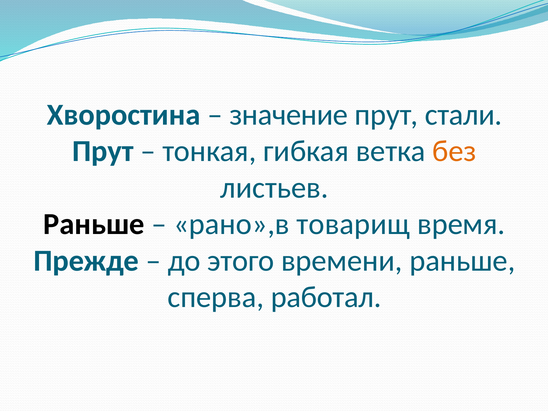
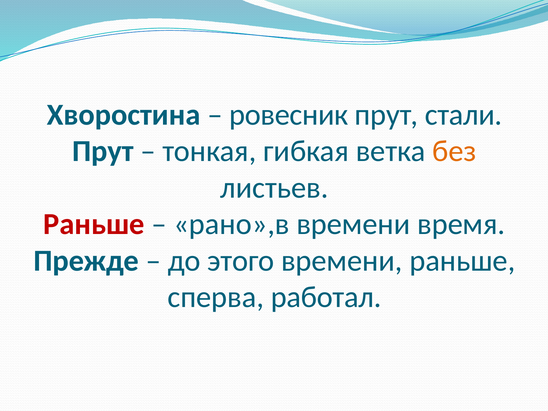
значение: значение -> ровесник (289, 115)
Раньше colour: black -> red (94, 224)
рано»,в товарищ: товарищ -> времени (353, 224)
